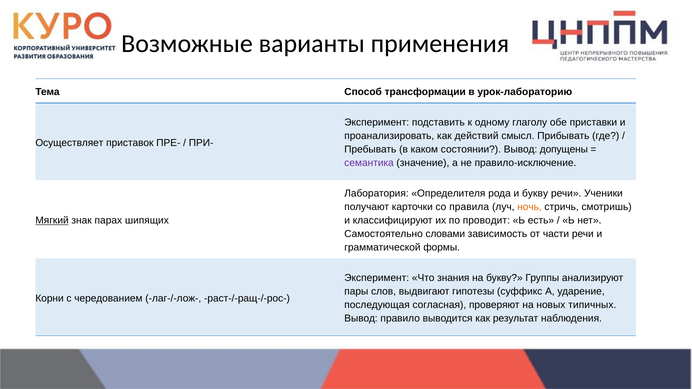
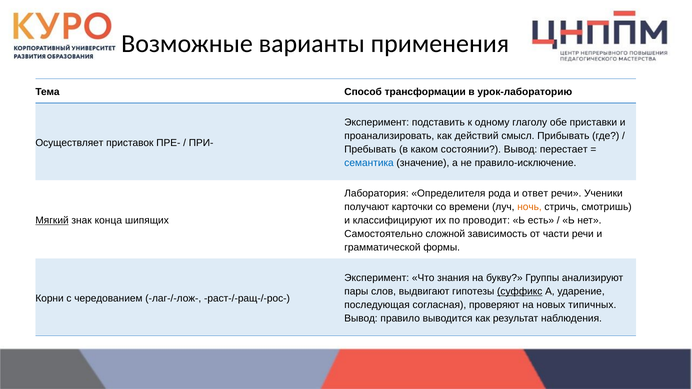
допущены: допущены -> перестает (564, 150)
семантика colour: purple -> blue (369, 163)
и букву: букву -> ответ (535, 194)
правила: правила -> времени (469, 207)
парах: парах -> конца (108, 221)
словами: словами -> сложной (445, 234)
суффикс underline: none -> present (520, 292)
